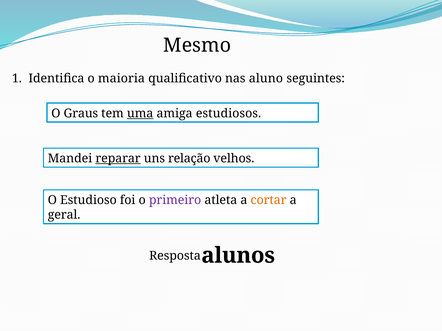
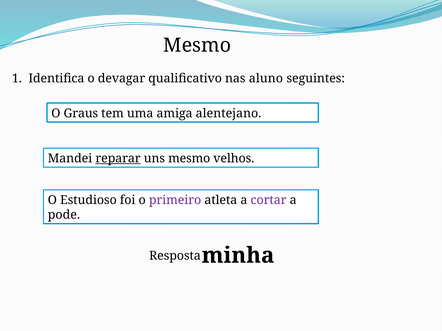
maioria: maioria -> devagar (122, 79)
uma underline: present -> none (140, 114)
estudiosos: estudiosos -> alentejano (229, 114)
uns relação: relação -> mesmo (189, 159)
cortar colour: orange -> purple (269, 201)
geral: geral -> pode (64, 215)
alunos: alunos -> minha (238, 256)
